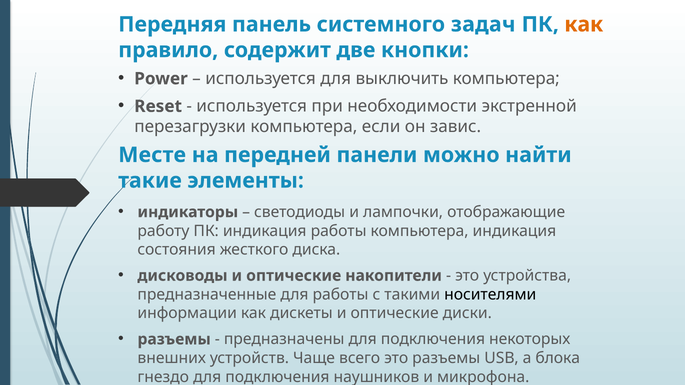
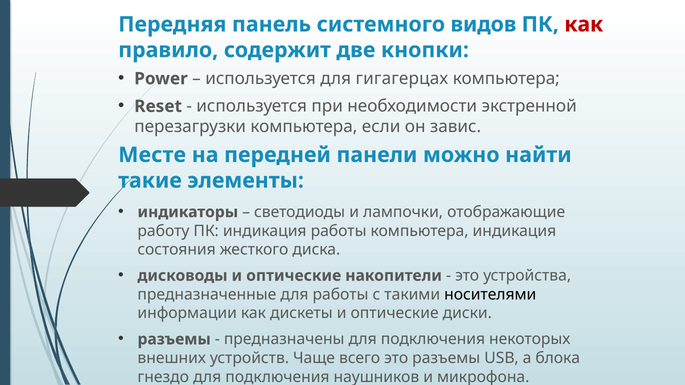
задач: задач -> видов (483, 24)
как colour: orange -> red (584, 24)
выключить: выключить -> гигагерцах (402, 79)
